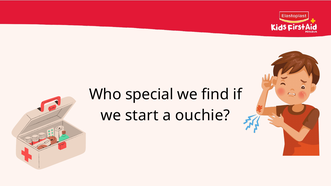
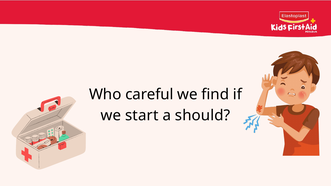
special: special -> careful (149, 95)
ouchie: ouchie -> should (203, 116)
